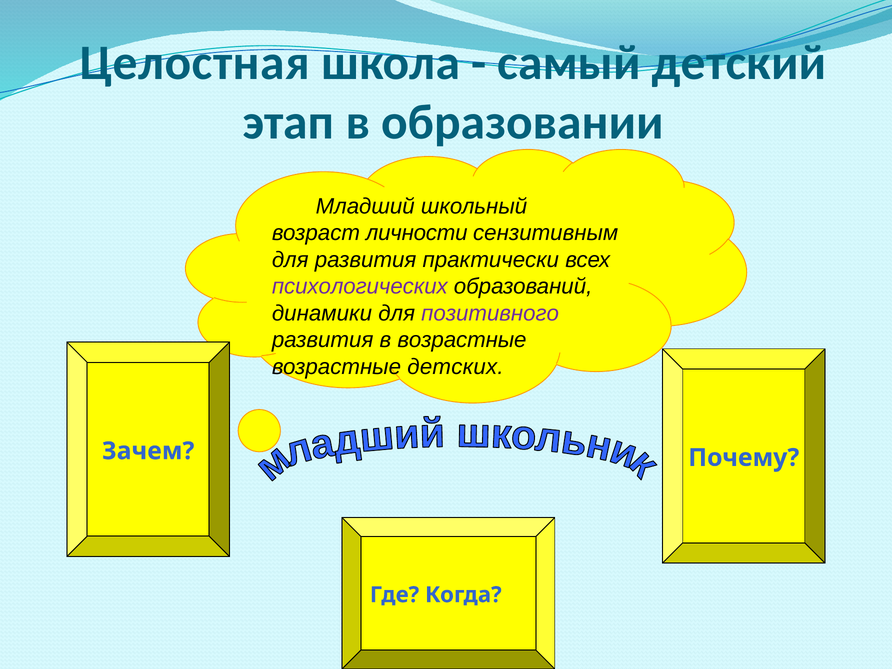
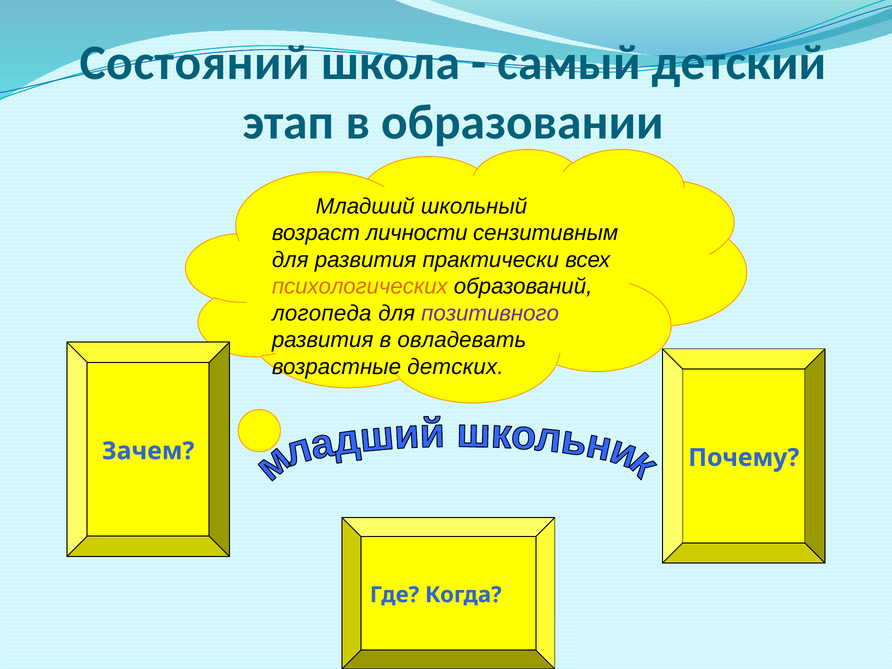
Целостная: Целостная -> Состояний (195, 63)
психологических colour: purple -> orange (360, 287)
динамики: динамики -> логопеда (322, 313)
в возрастные: возрастные -> овладевать (462, 340)
